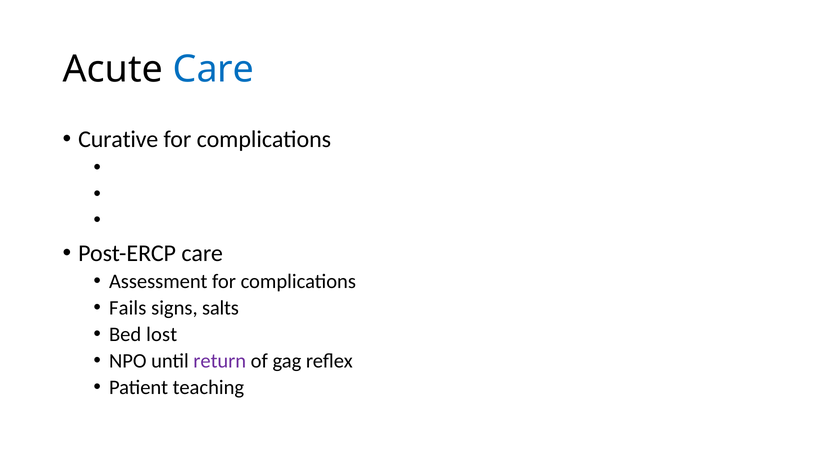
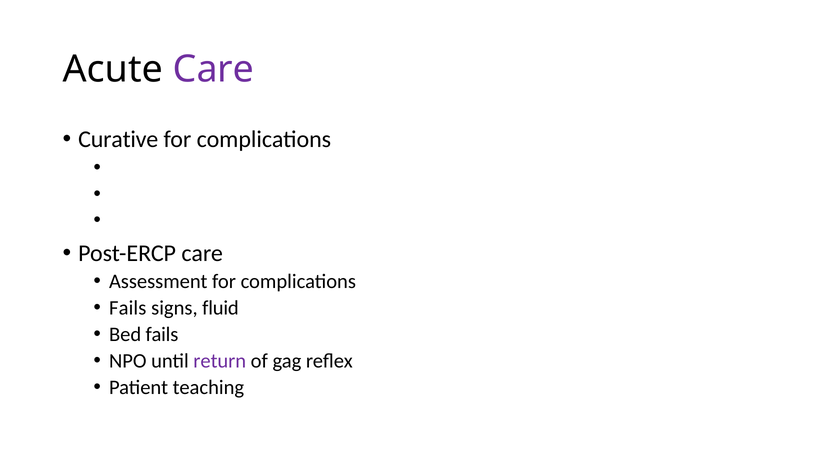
Care colour: blue -> purple (214, 69)
salts: salts -> fluid (220, 308)
Bed lost: lost -> fails (162, 334)
